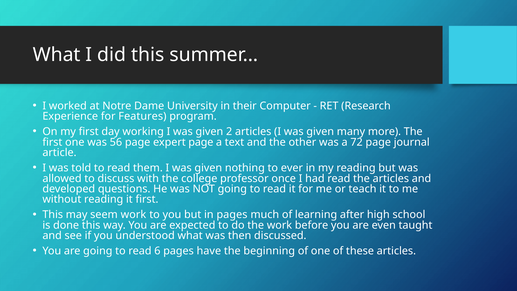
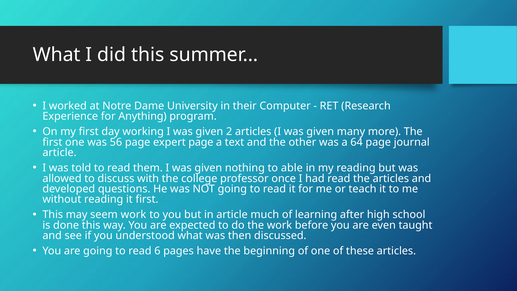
Features: Features -> Anything (143, 116)
72: 72 -> 64 (357, 142)
ever: ever -> able (292, 168)
in pages: pages -> article (232, 215)
